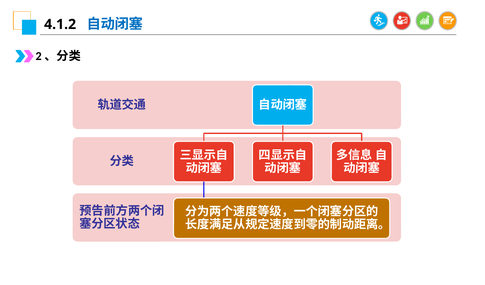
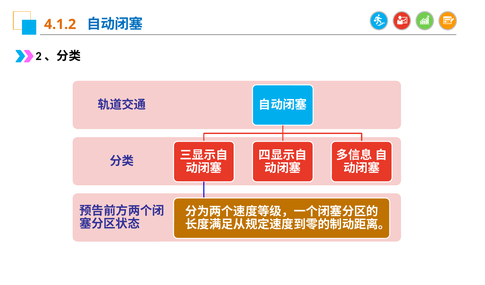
4.1.2 colour: black -> orange (60, 24)
